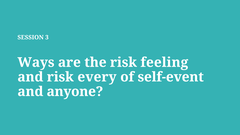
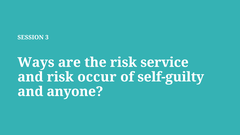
feeling: feeling -> service (164, 62)
every: every -> occur (97, 77)
self-event: self-event -> self-guilty (171, 77)
